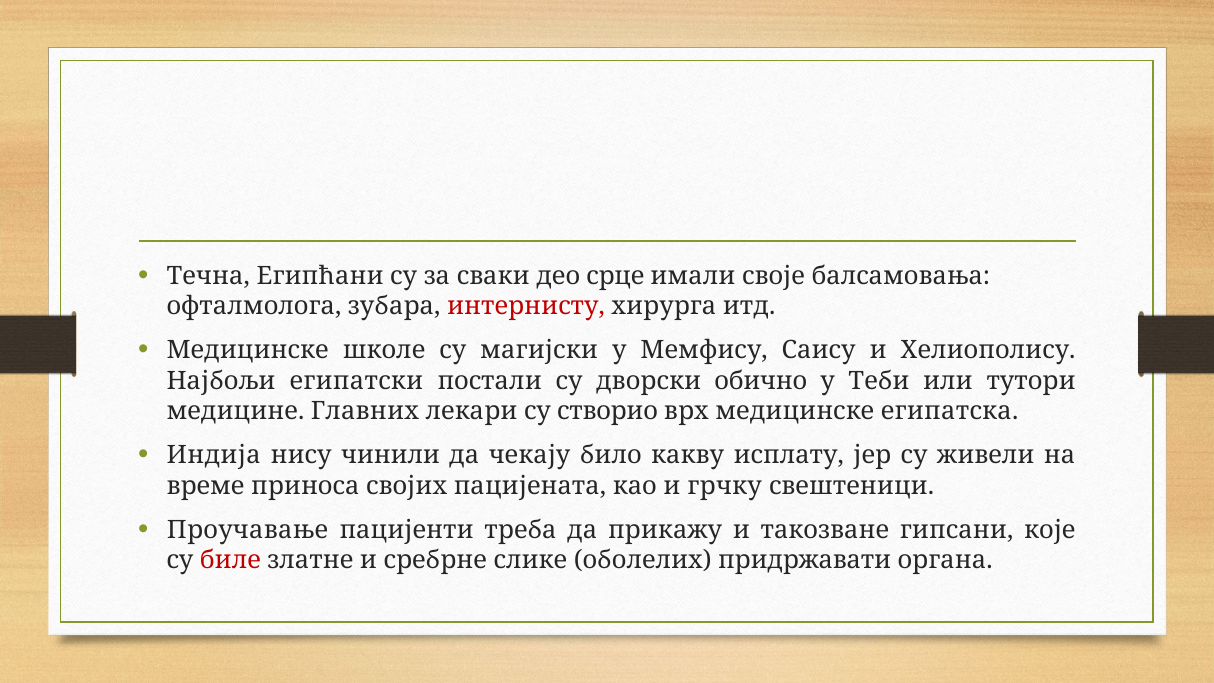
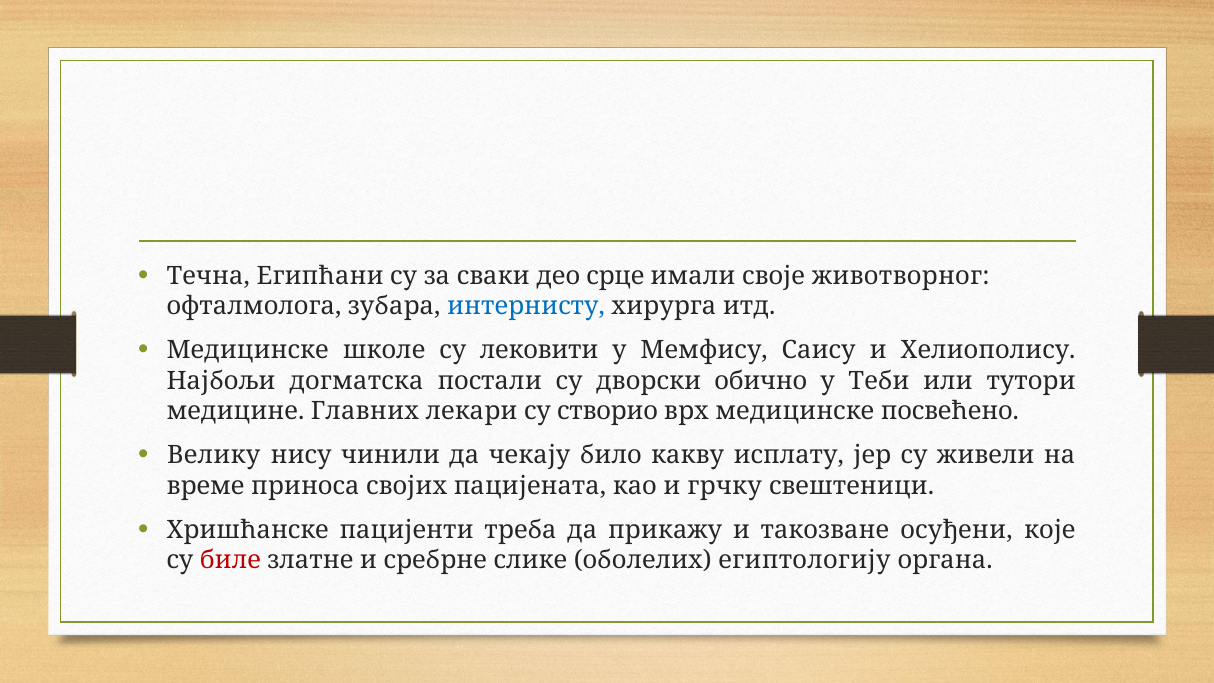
балсамовања: балсамовања -> животворног (901, 276)
интернисту colour: red -> blue (526, 306)
магијски: магијски -> лековити (539, 351)
египатски: египатски -> догматска (356, 381)
египатска: египатска -> посвећено (950, 411)
Индија: Индија -> Велику (214, 455)
Проучавање: Проучавање -> Хришћанске (248, 530)
гипсани: гипсани -> осуђени (956, 530)
придржавати: придржавати -> египтологију (804, 560)
